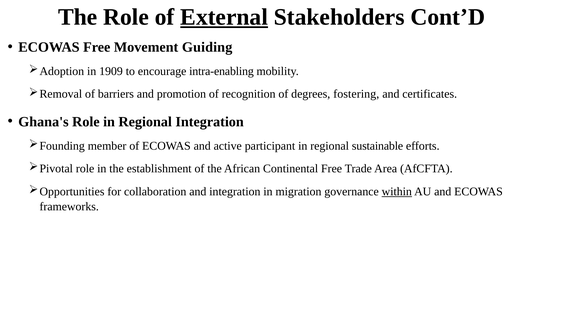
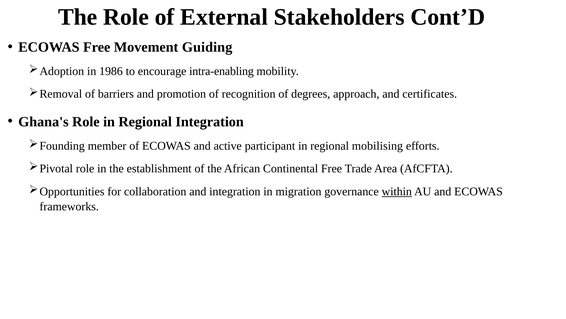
External underline: present -> none (224, 17)
1909: 1909 -> 1986 (111, 71)
fostering: fostering -> approach (356, 94)
sustainable: sustainable -> mobilising (377, 145)
